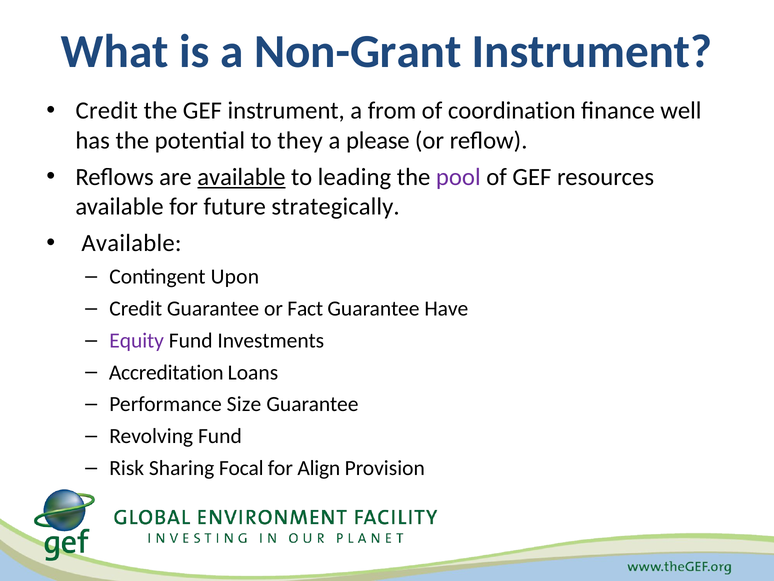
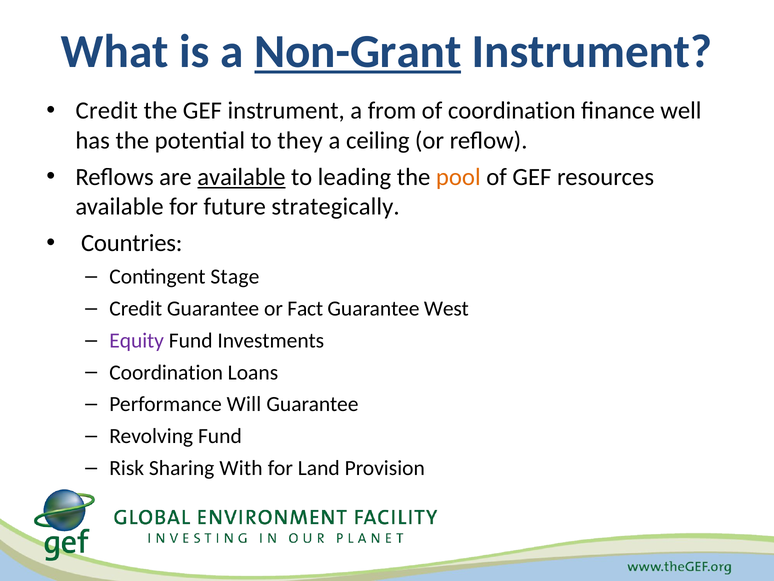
Non-Grant underline: none -> present (358, 52)
please: please -> ceiling (378, 140)
pool colour: purple -> orange (458, 177)
Available: Available -> Countries (132, 243)
Upon: Upon -> Stage (235, 277)
Have: Have -> West (446, 308)
Accreditation: Accreditation -> Coordination (166, 372)
Size: Size -> Will (244, 404)
Focal: Focal -> With (241, 468)
Align: Align -> Land (319, 468)
